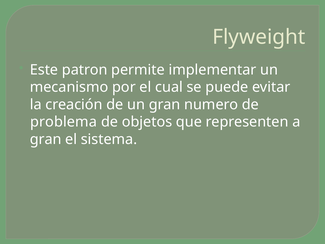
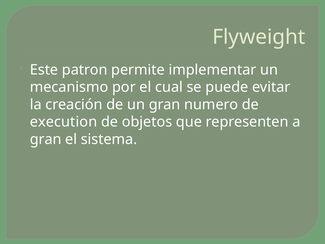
problema: problema -> execution (64, 122)
